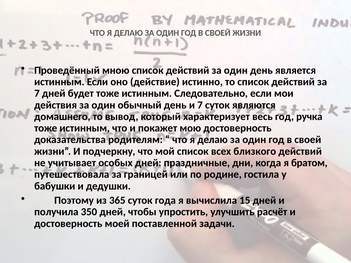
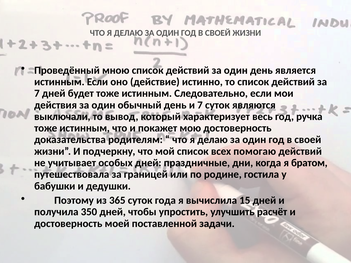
домашнего: домашнего -> выключали (62, 117)
близкого: близкого -> помогаю (255, 151)
